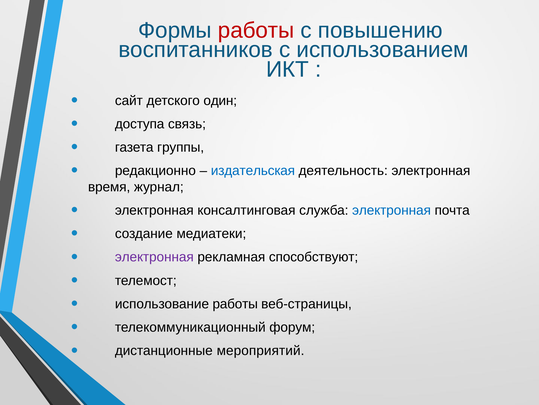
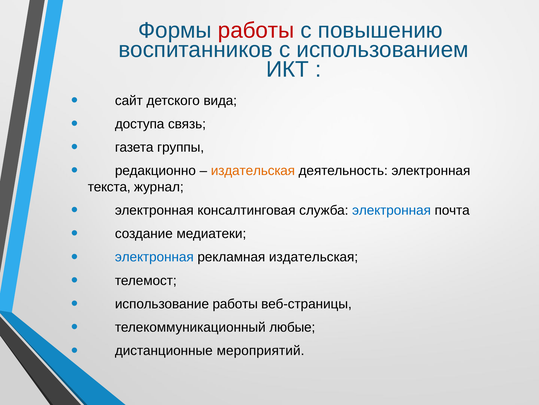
один: один -> вида (220, 100)
издательская colour: blue -> orange (253, 170)
время: время -> текста (109, 187)
электронная colour: purple -> blue (154, 257)
рекламная способствуют: способствуют -> издательская (314, 257)
форум: форум -> любые (292, 327)
